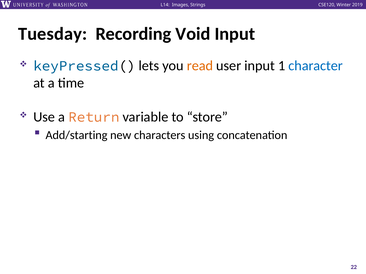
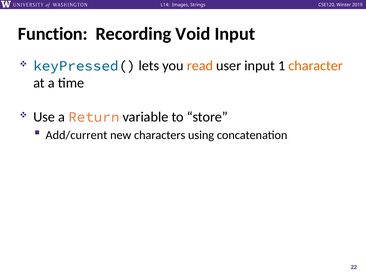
Tuesday: Tuesday -> Function (53, 34)
character colour: blue -> orange (316, 66)
Add/starting: Add/starting -> Add/current (76, 135)
